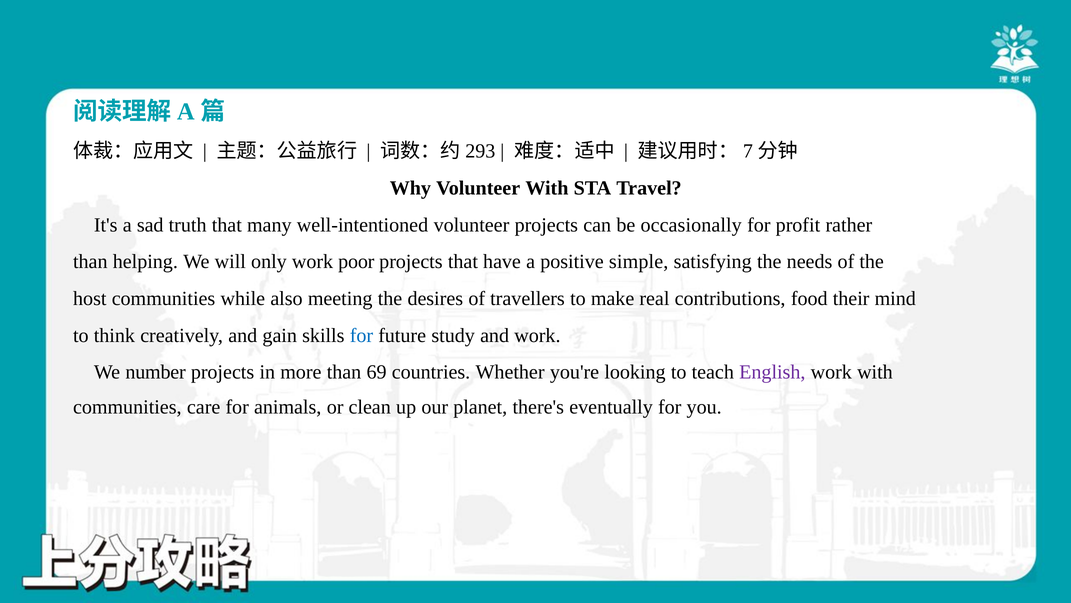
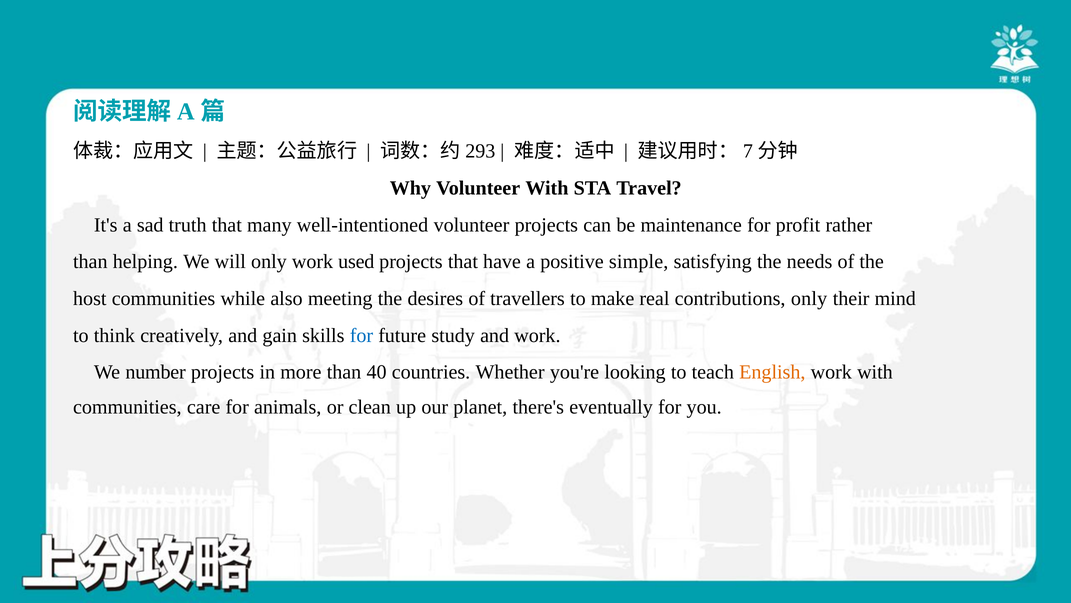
occasionally: occasionally -> maintenance (691, 225)
poor: poor -> used (356, 262)
contributions food: food -> only (809, 298)
69: 69 -> 40 (377, 372)
English colour: purple -> orange (772, 372)
